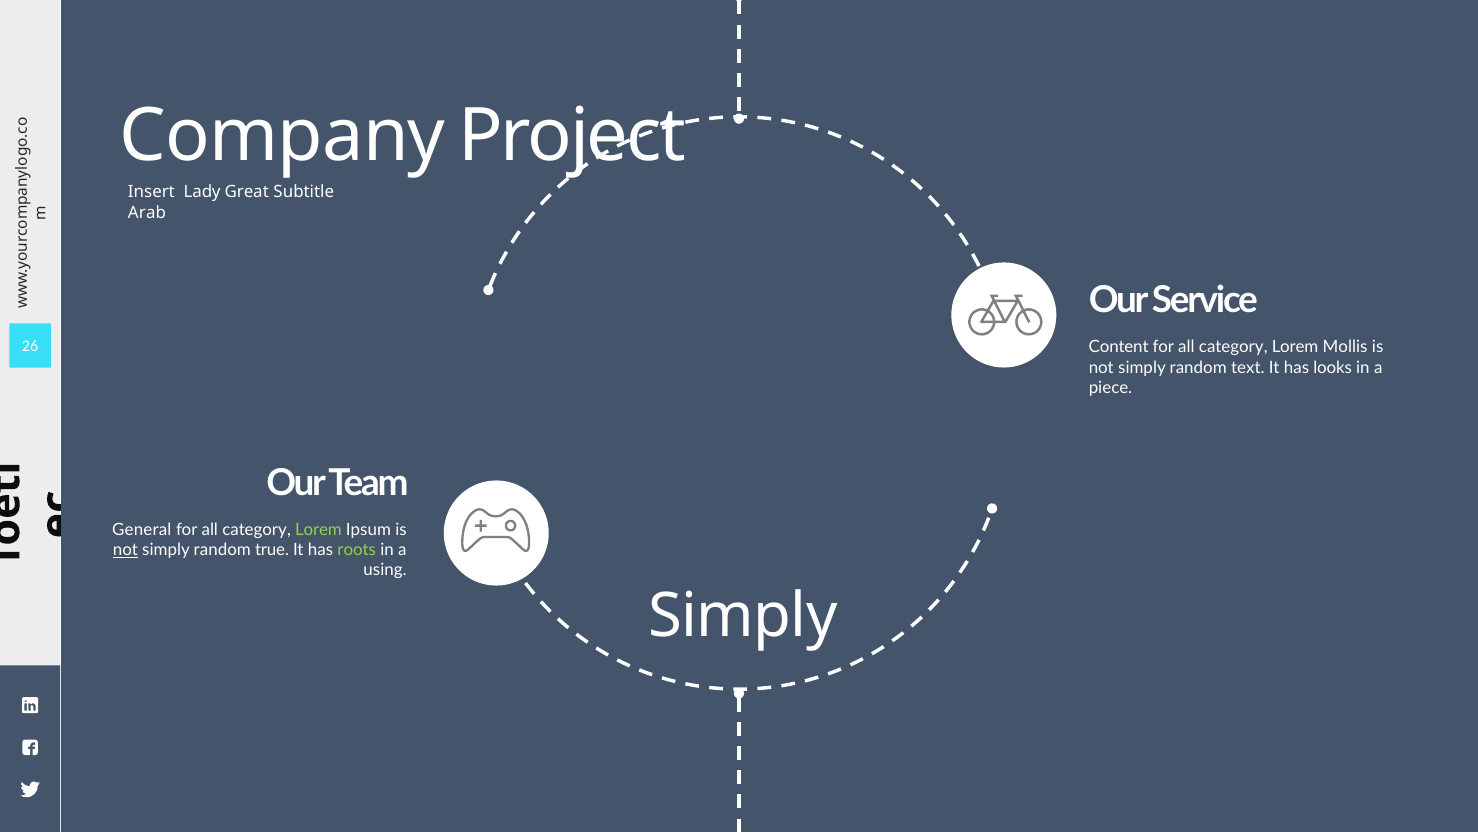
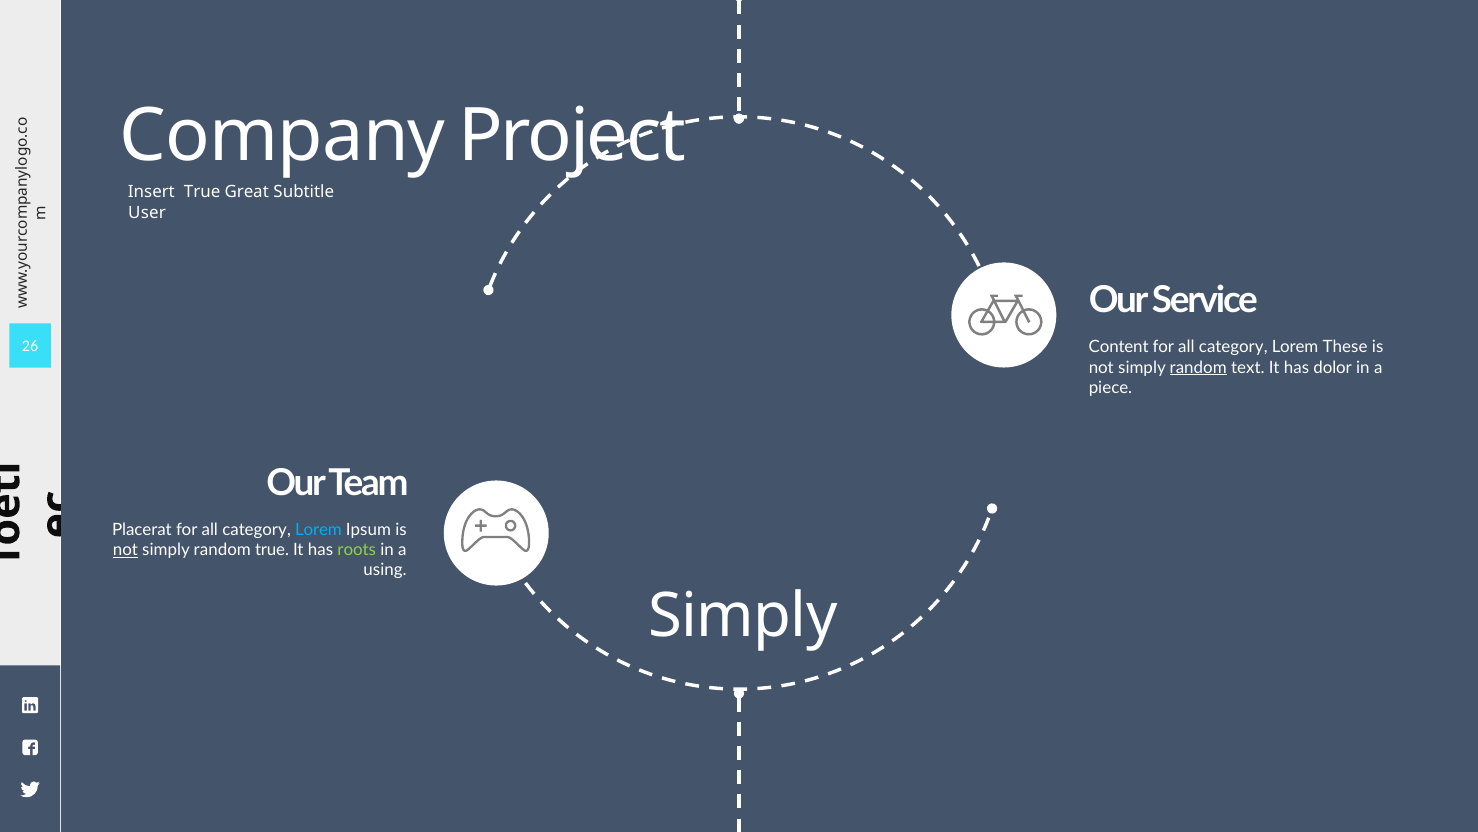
Insert Lady: Lady -> True (202, 192)
Arab: Arab -> User (147, 212)
Mollis: Mollis -> These (1345, 347)
random underline: none -> present (1198, 367)
looks: looks -> dolor (1333, 367)
General: General -> Placerat (142, 529)
Lorem colour: light green -> light blue (319, 529)
